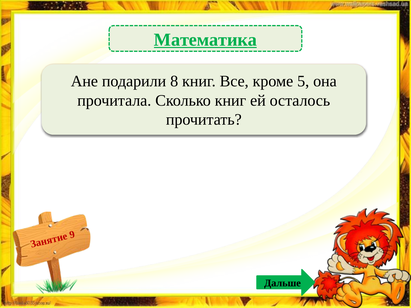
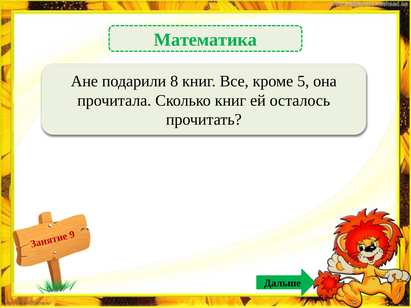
Математика underline: present -> none (205, 40)
